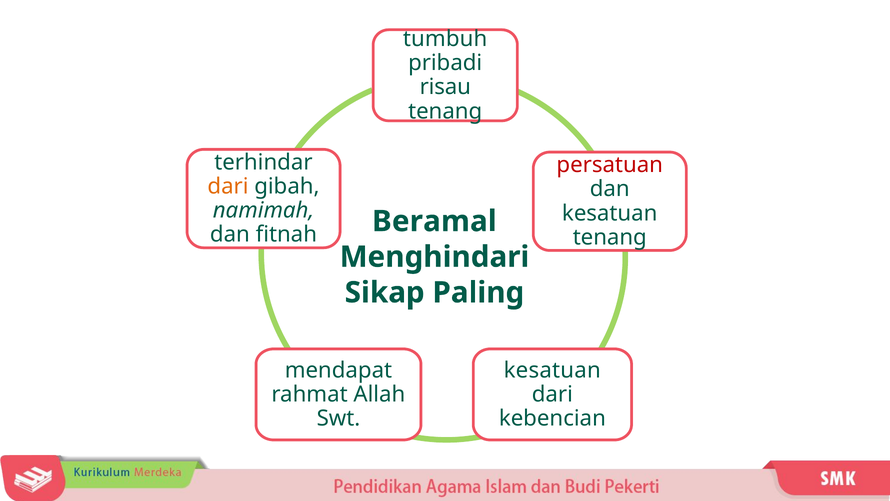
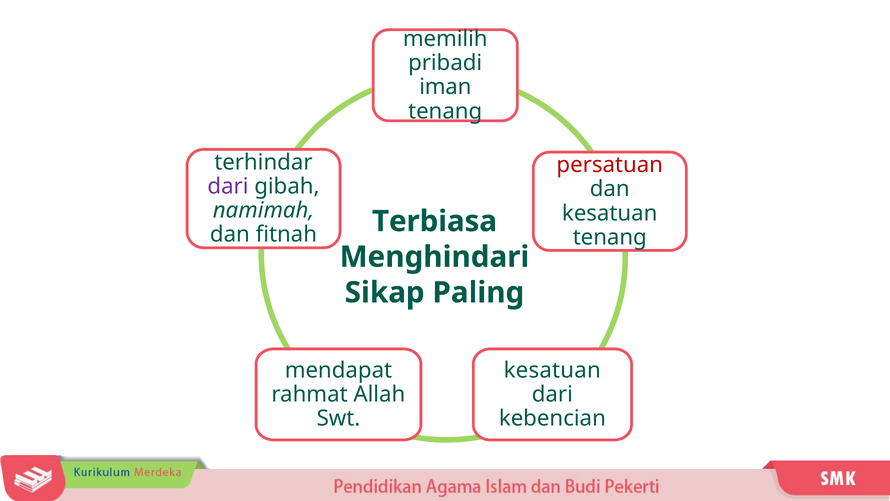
tumbuh: tumbuh -> memilih (445, 39)
risau: risau -> iman (445, 87)
dari colour: orange -> purple (228, 186)
Beramal: Beramal -> Terbiasa (435, 221)
